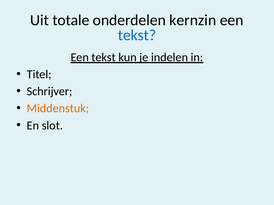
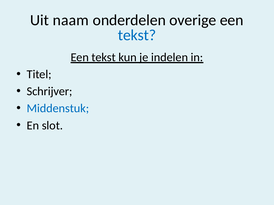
totale: totale -> naam (71, 20)
kernzin: kernzin -> overige (193, 20)
Middenstuk colour: orange -> blue (58, 109)
